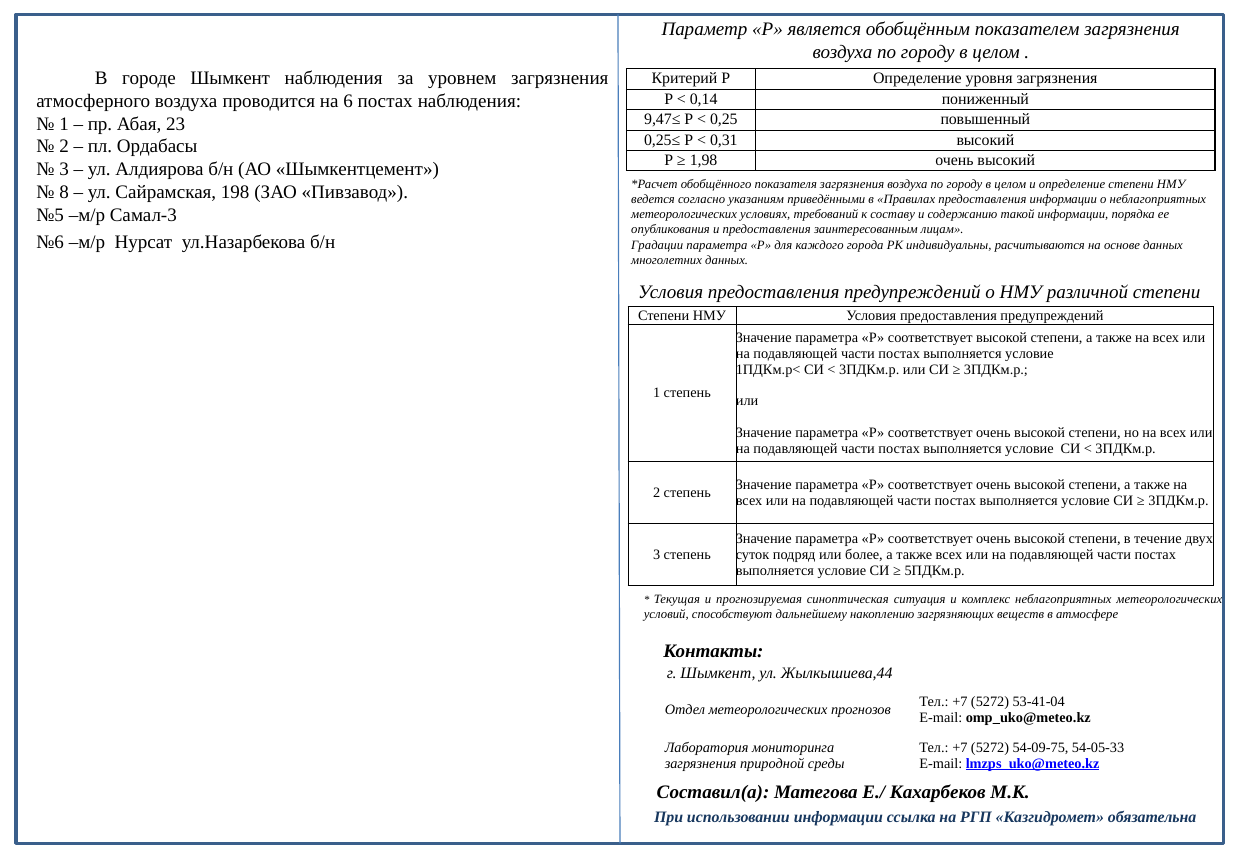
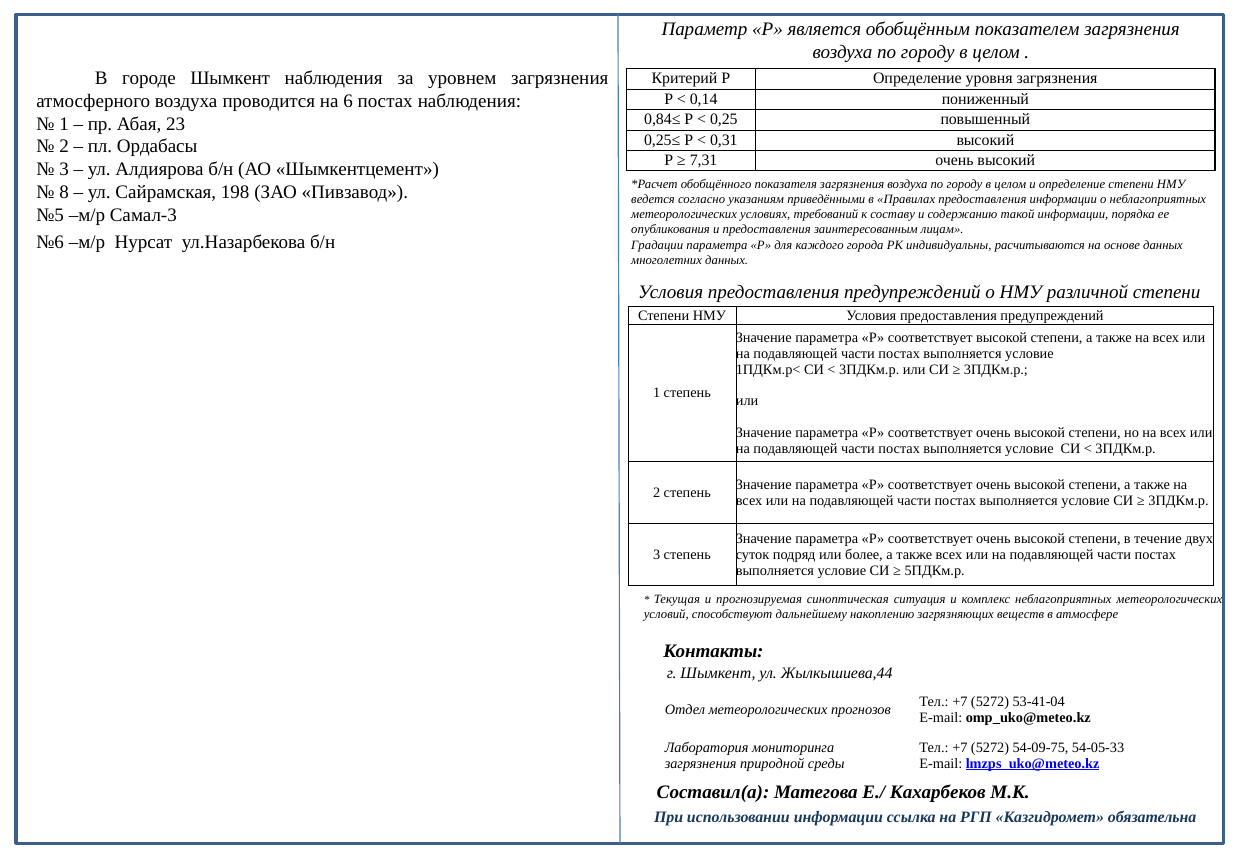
9,47≤: 9,47≤ -> 0,84≤ (662, 120)
1,98: 1,98 -> 7,31 (704, 161)
